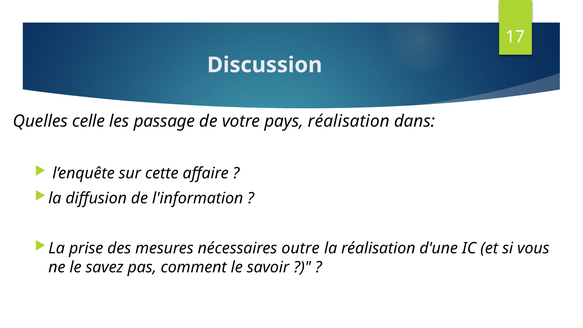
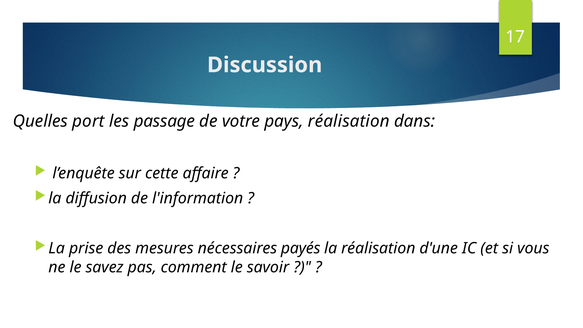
celle: celle -> port (88, 121)
outre: outre -> payés (301, 248)
